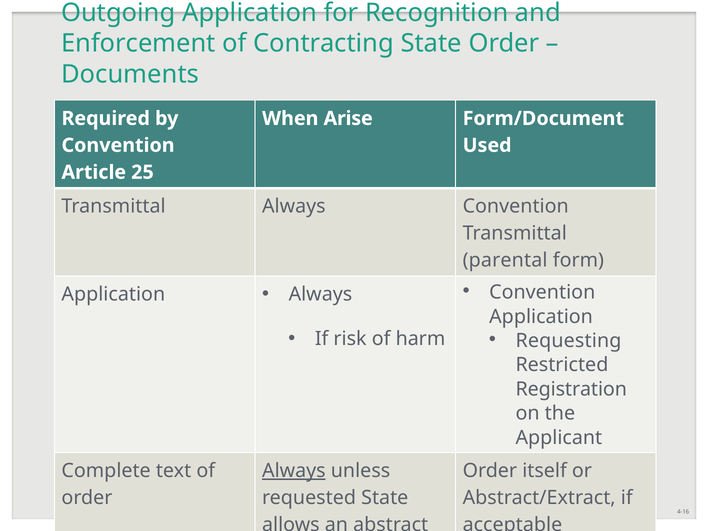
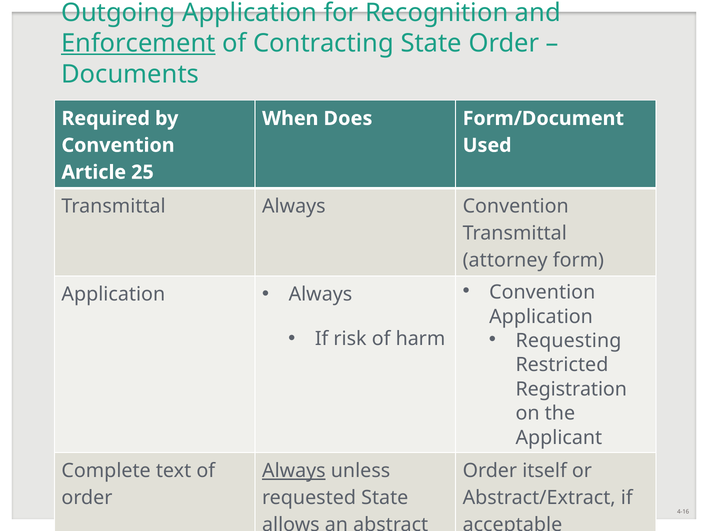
Enforcement underline: none -> present (138, 43)
Arise: Arise -> Does (348, 118)
parental: parental -> attorney (505, 260)
